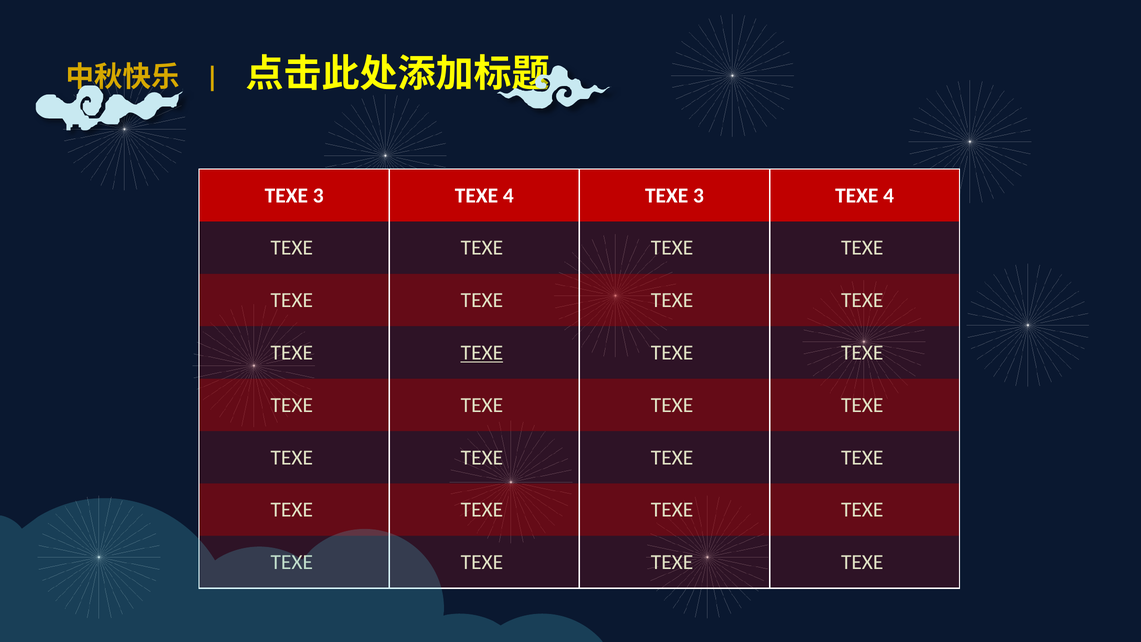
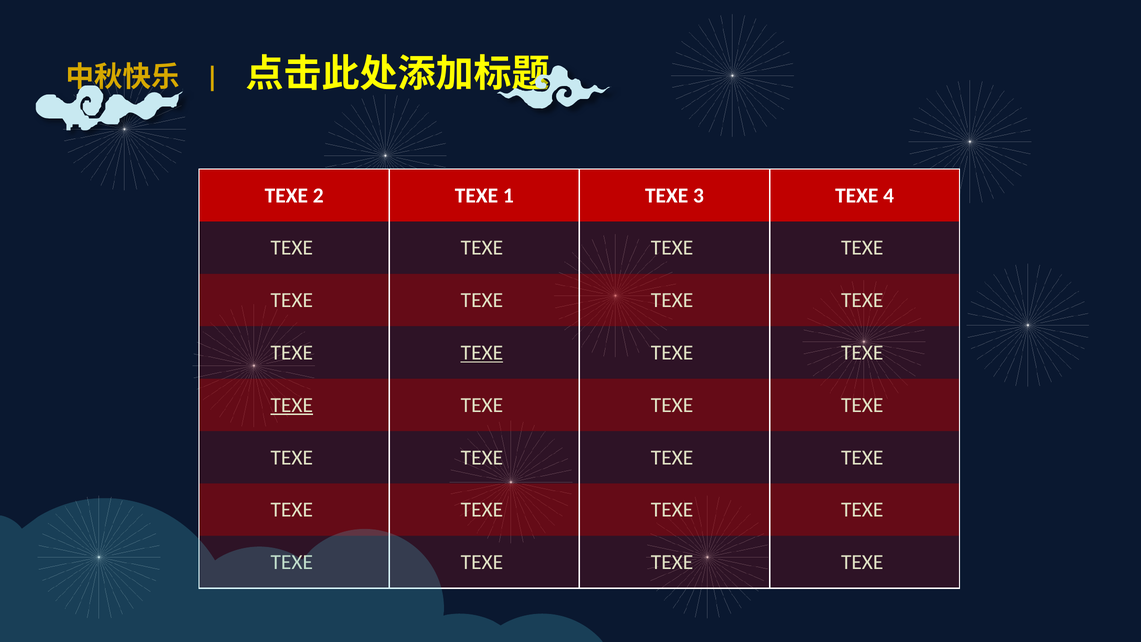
3: 3 -> 2 (318, 195)
4: 4 -> 1 (508, 195)
TEXE underline: none -> present (292, 405)
